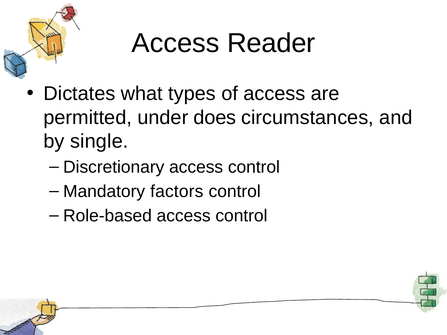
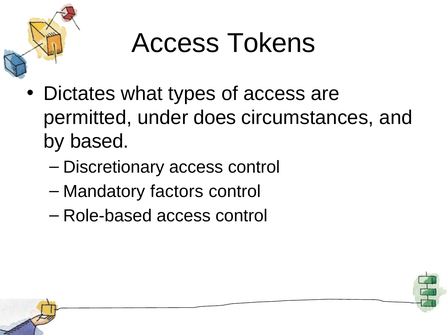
Reader: Reader -> Tokens (271, 43)
single: single -> based (99, 141)
